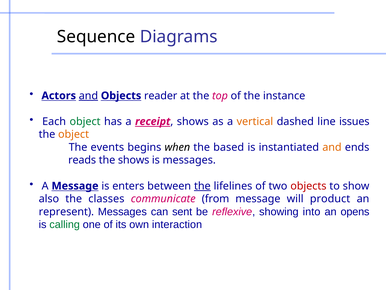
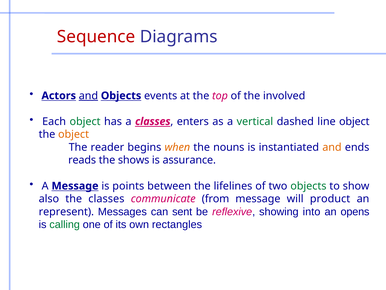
Sequence colour: black -> red (96, 37)
reader: reader -> events (161, 96)
instance: instance -> involved (284, 96)
a receipt: receipt -> classes (153, 121)
shows: shows -> enters (193, 121)
vertical colour: orange -> green (255, 121)
line issues: issues -> object (354, 121)
events: events -> reader (107, 147)
when colour: black -> orange (177, 147)
based: based -> nouns (229, 147)
is messages: messages -> assurance (189, 160)
enters: enters -> points (128, 186)
the underline: present -> none (202, 186)
objects colour: red -> green (308, 186)
interaction: interaction -> rectangles (177, 224)
